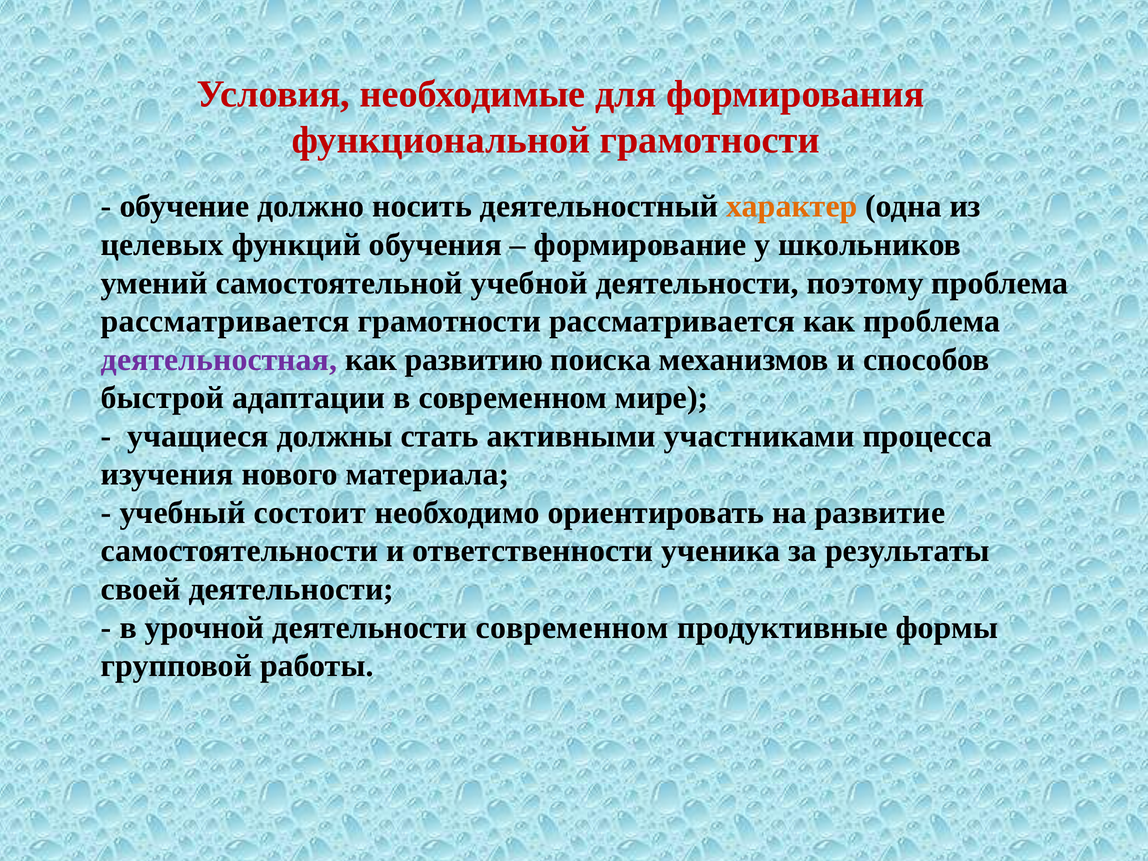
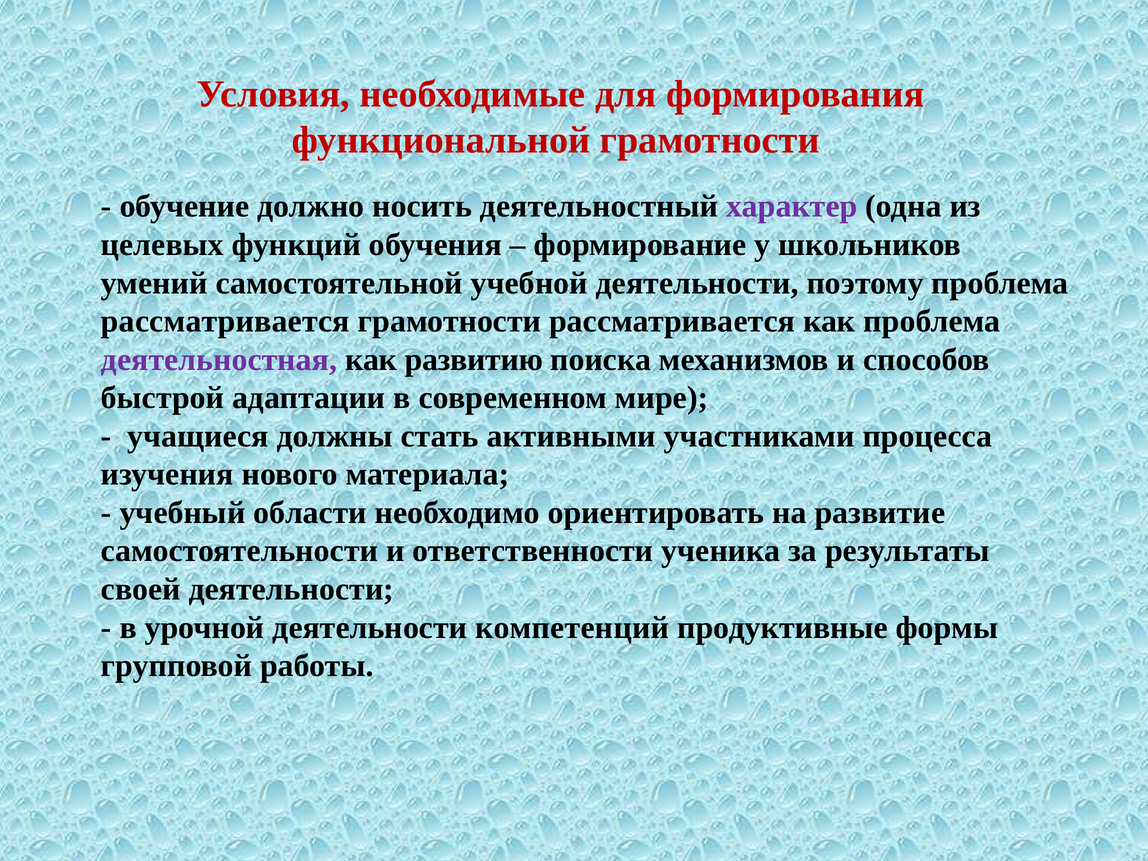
характер colour: orange -> purple (792, 206)
состоит: состоит -> области (310, 513)
деятельности современном: современном -> компетенций (572, 628)
